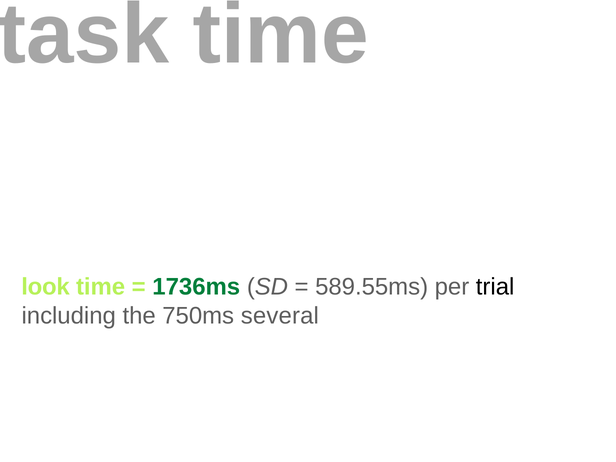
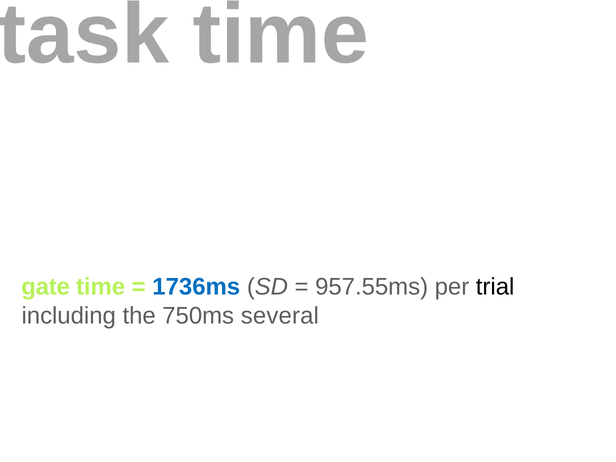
look: look -> gate (46, 287)
1736ms colour: green -> blue (196, 287)
589.55ms: 589.55ms -> 957.55ms (372, 287)
